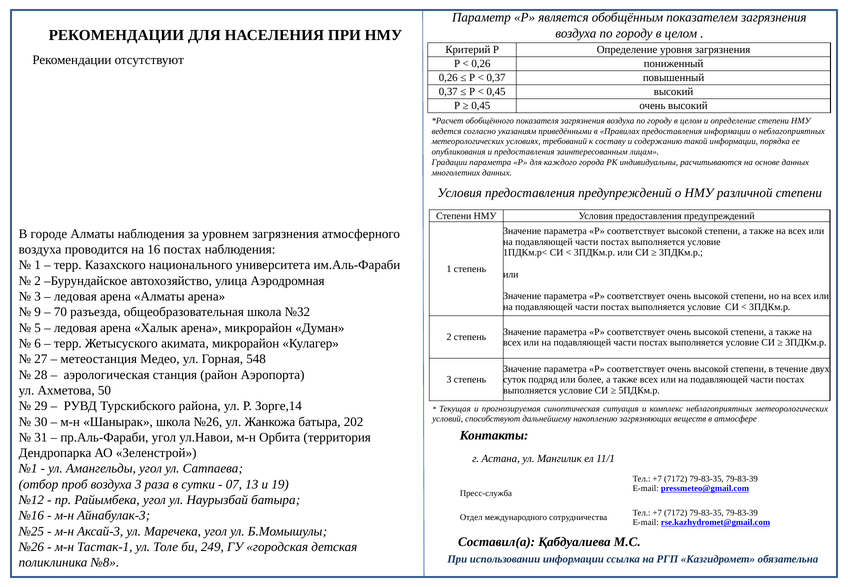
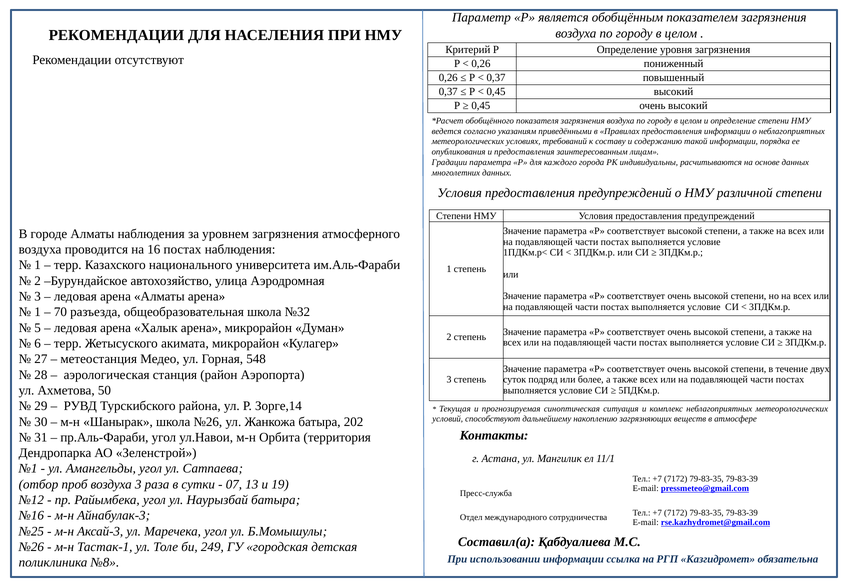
9: 9 -> 1 (38, 312)
